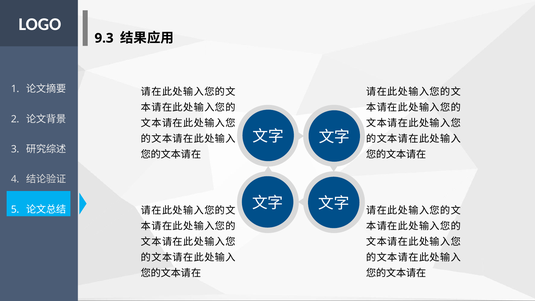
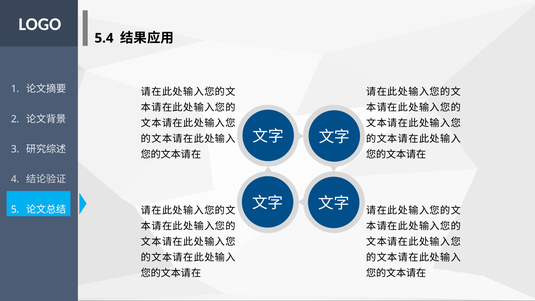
9.3: 9.3 -> 5.4 (104, 38)
